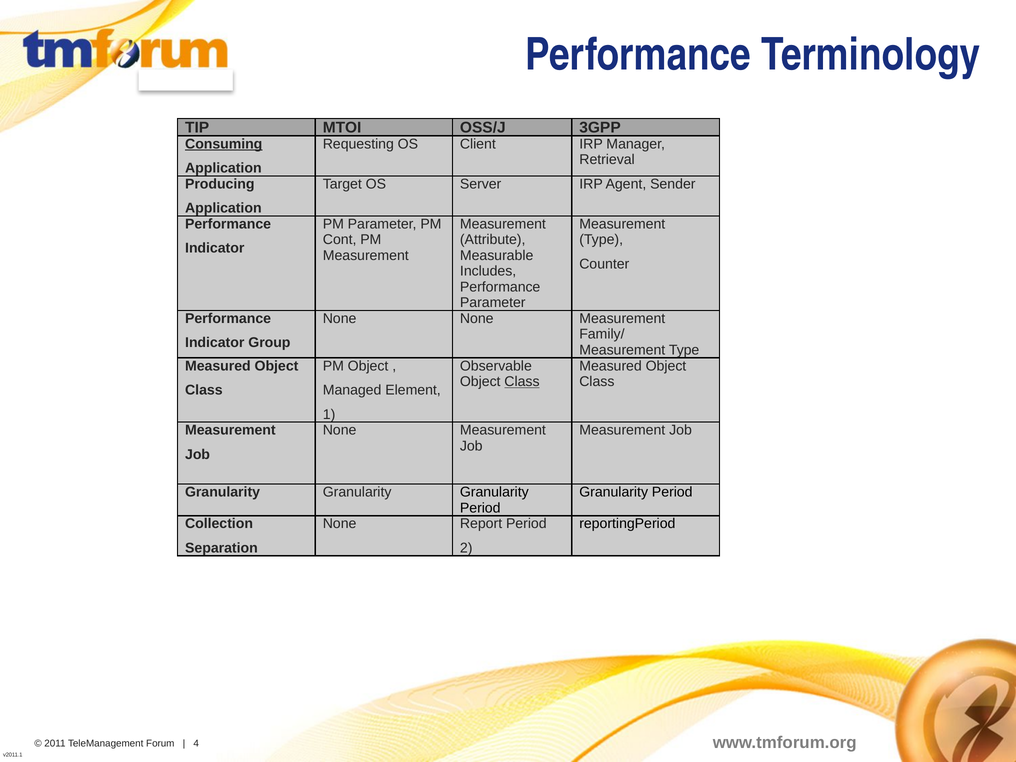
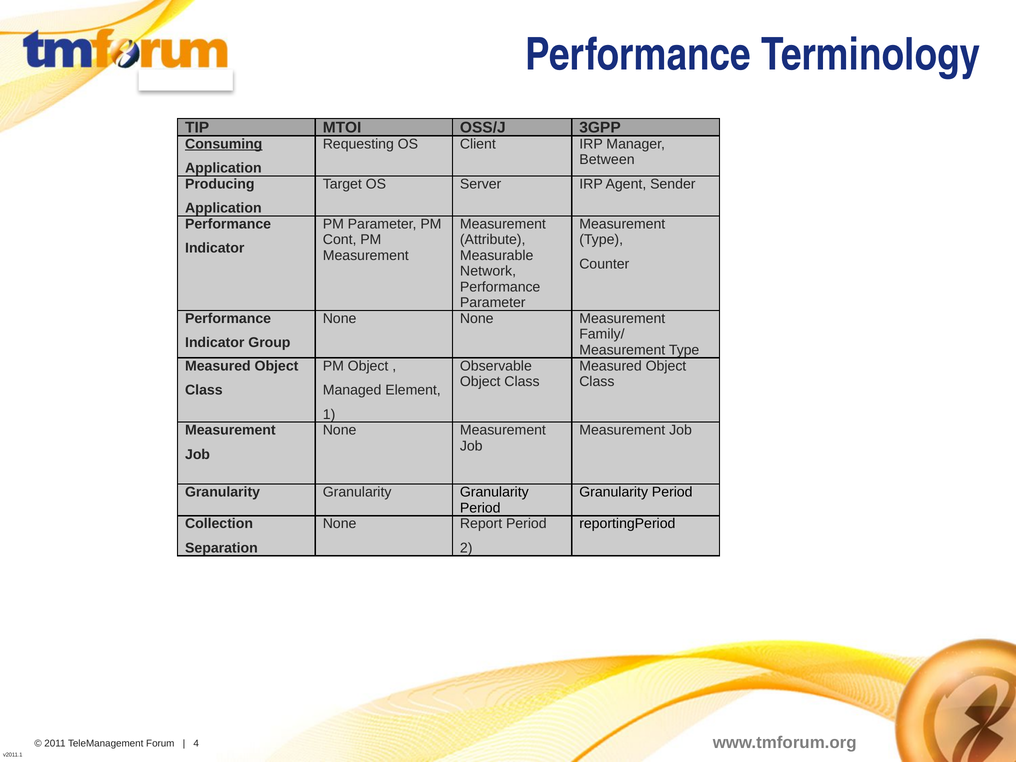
Retrieval: Retrieval -> Between (607, 160)
Includes: Includes -> Network (488, 271)
Class underline: present -> none (522, 382)
